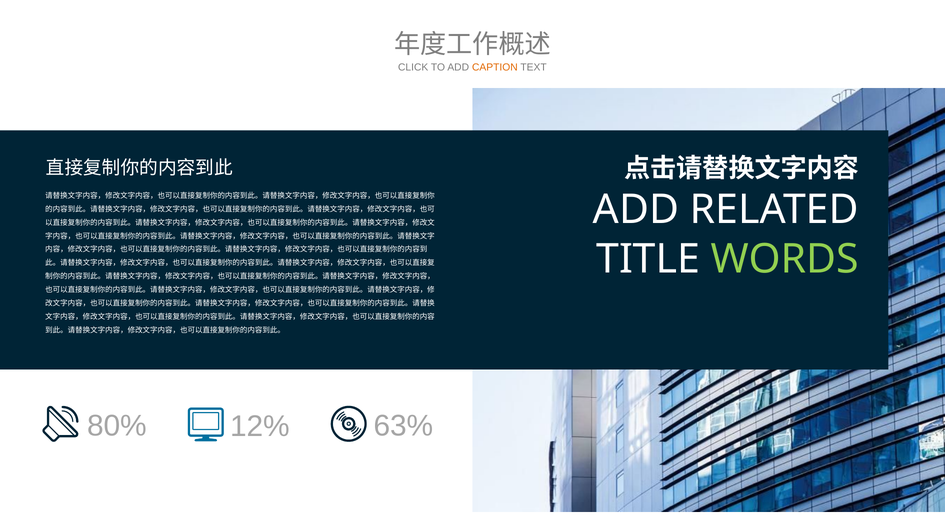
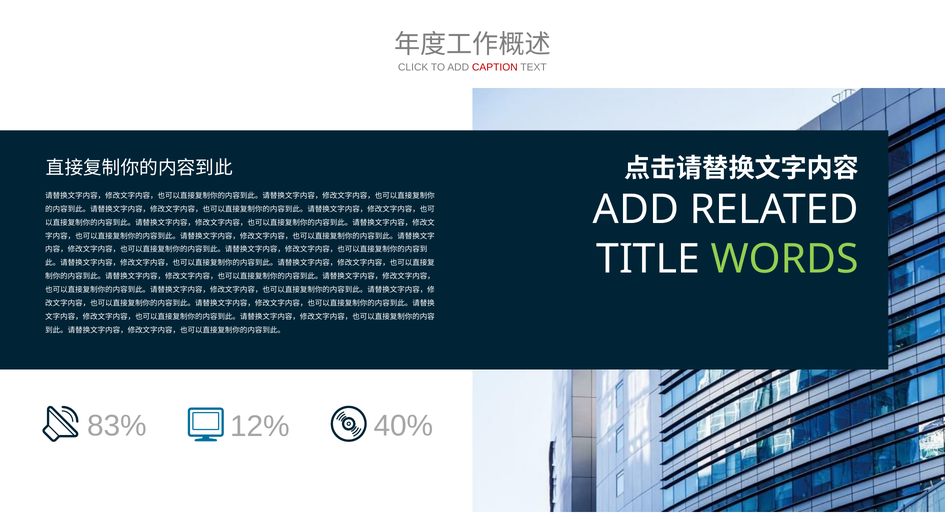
CAPTION colour: orange -> red (495, 67)
80%: 80% -> 83% (117, 425)
63%: 63% -> 40% (403, 426)
